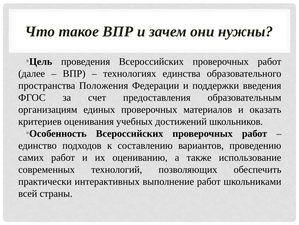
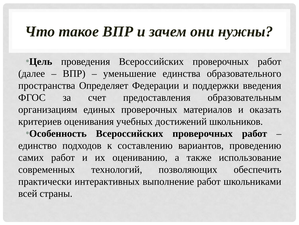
технологиях: технологиях -> уменьшение (130, 73)
Положения: Положения -> Определяет (104, 85)
